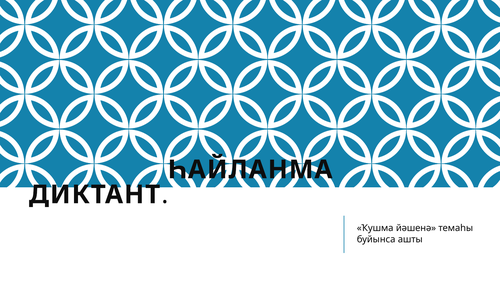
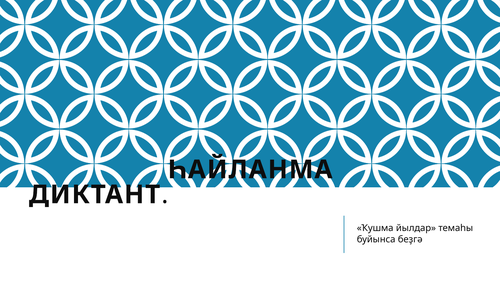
йәшенә: йәшенә -> йылдар (416, 228)
ашты: ашты -> беҙгә (410, 240)
